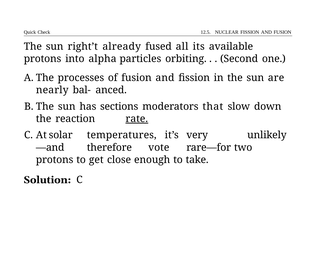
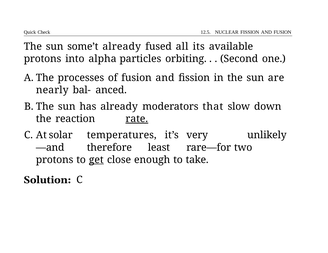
right’t: right’t -> some’t (83, 47)
has sections: sections -> already (119, 107)
vote: vote -> least (159, 148)
get underline: none -> present (96, 160)
